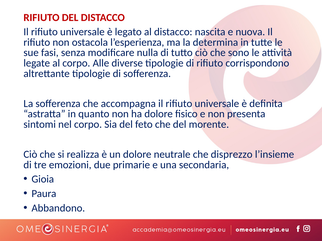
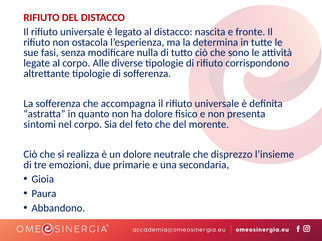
nuova: nuova -> fronte (250, 32)
